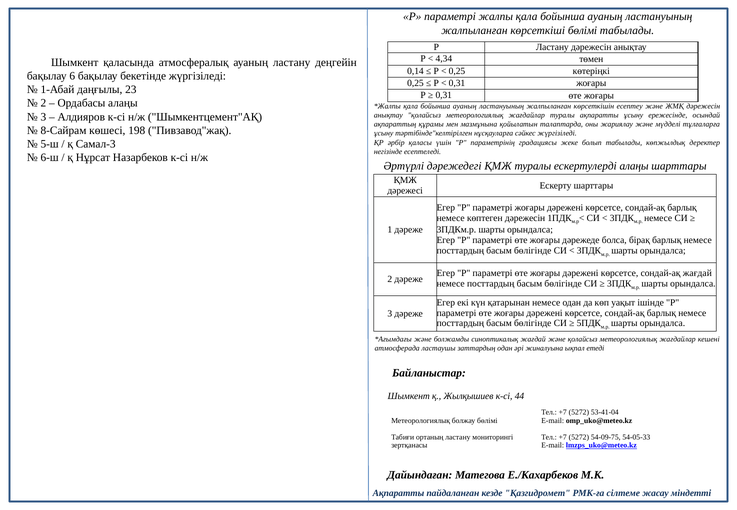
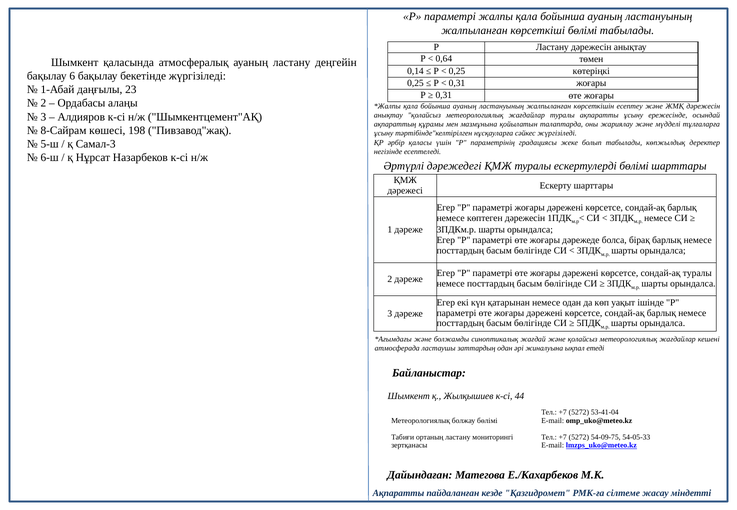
4,34: 4,34 -> 0,64 (444, 59)
ескертулерді алаңы: алаңы -> бөлімі (634, 166)
сондай-ақ жағдай: жағдай -> туралы (697, 273)
